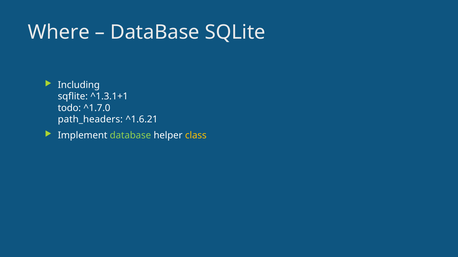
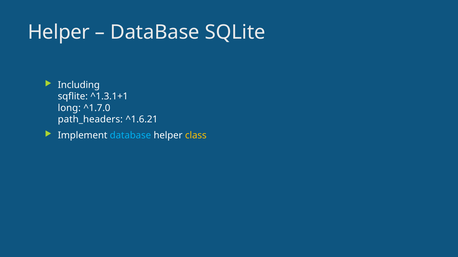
Where: Where -> Helper (59, 32)
todo: todo -> long (69, 108)
database colour: light green -> light blue (130, 136)
